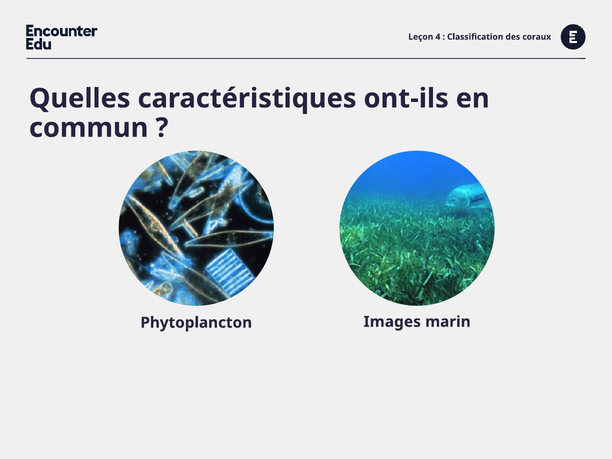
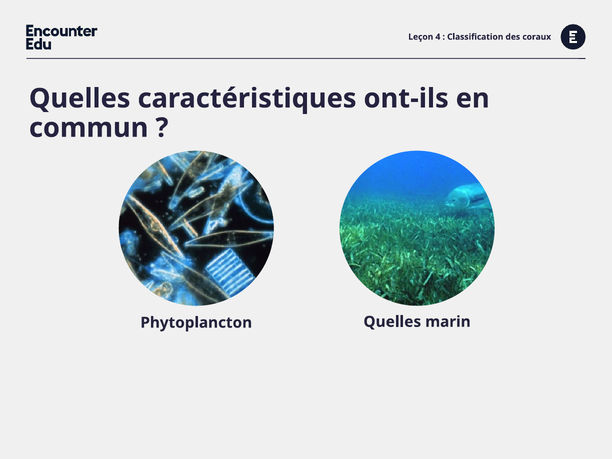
Phytoplancton Images: Images -> Quelles (392, 322)
